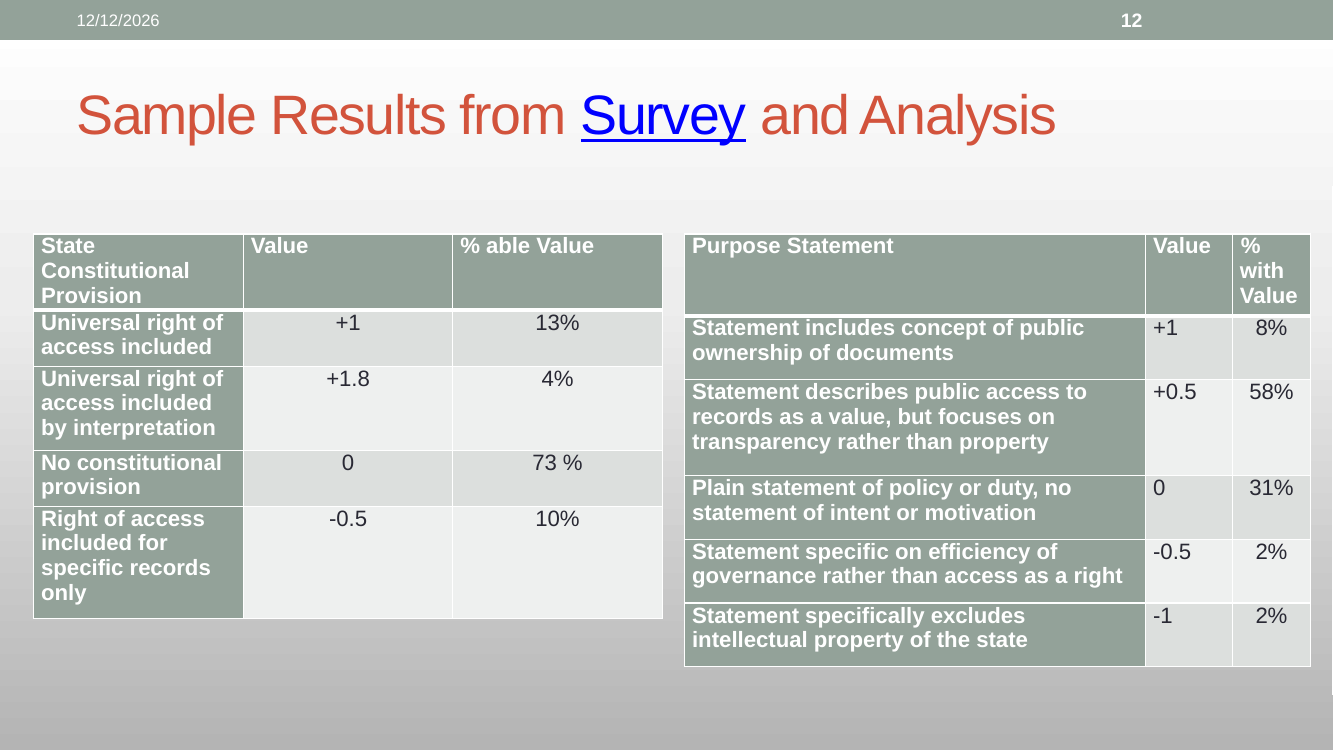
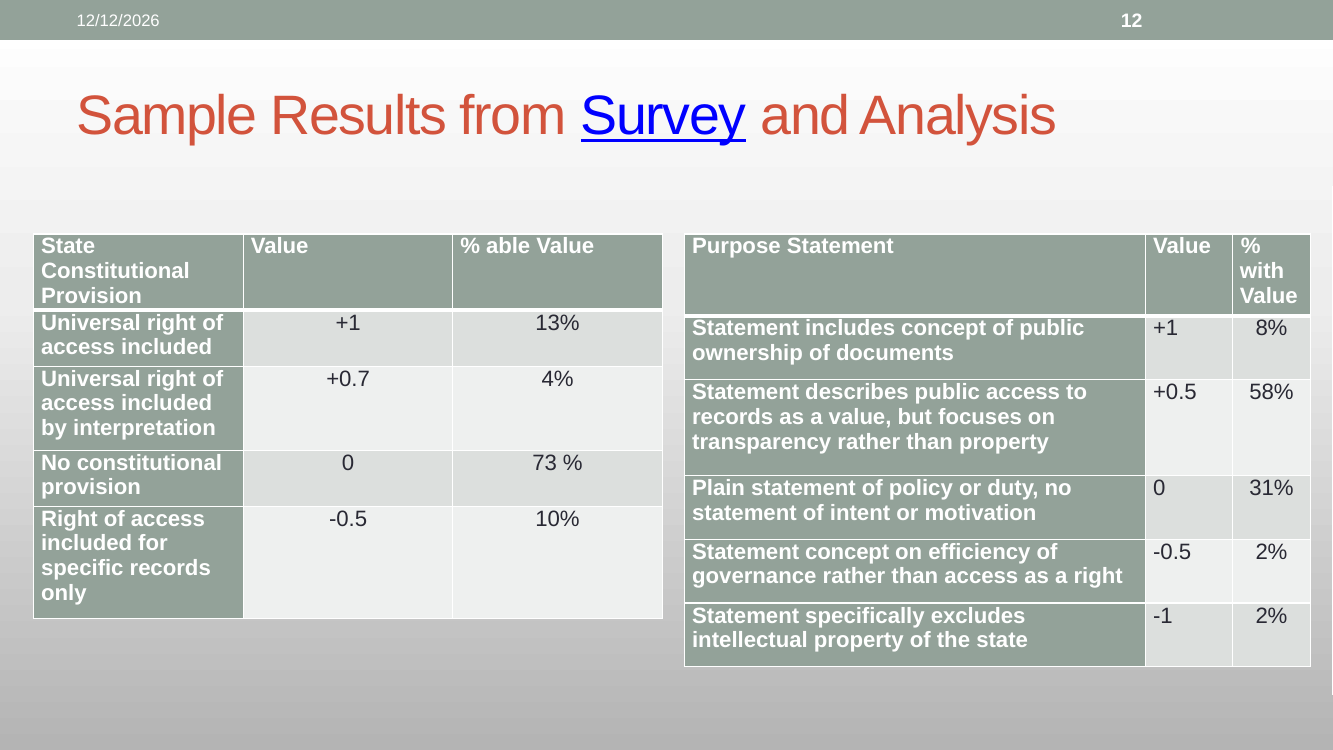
+1.8: +1.8 -> +0.7 (348, 379)
Statement specific: specific -> concept (847, 552)
